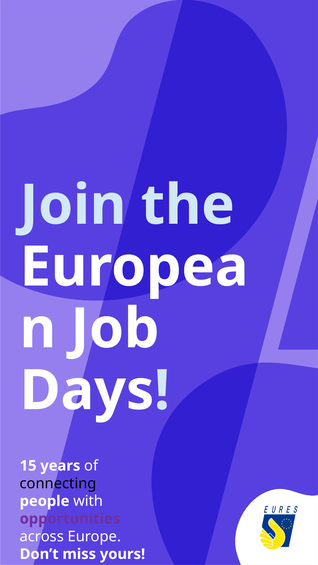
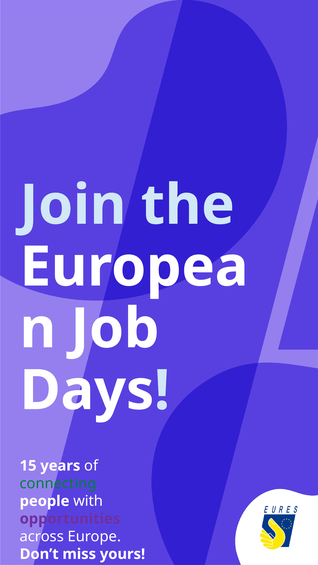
connecting colour: black -> green (58, 484)
